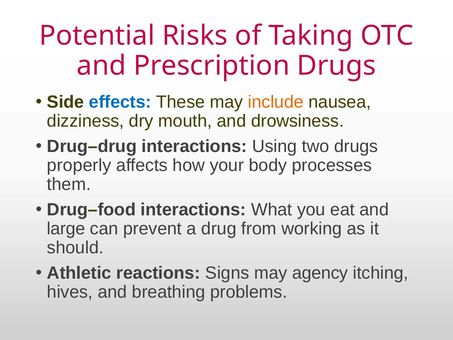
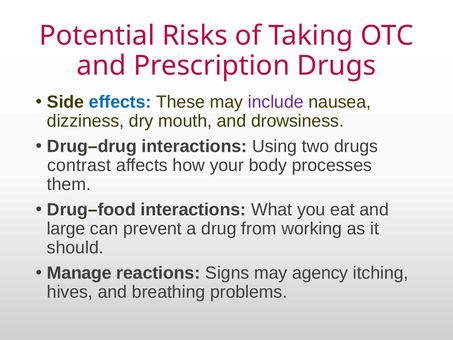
include colour: orange -> purple (276, 102)
properly: properly -> contrast (79, 165)
Athletic: Athletic -> Manage (79, 273)
